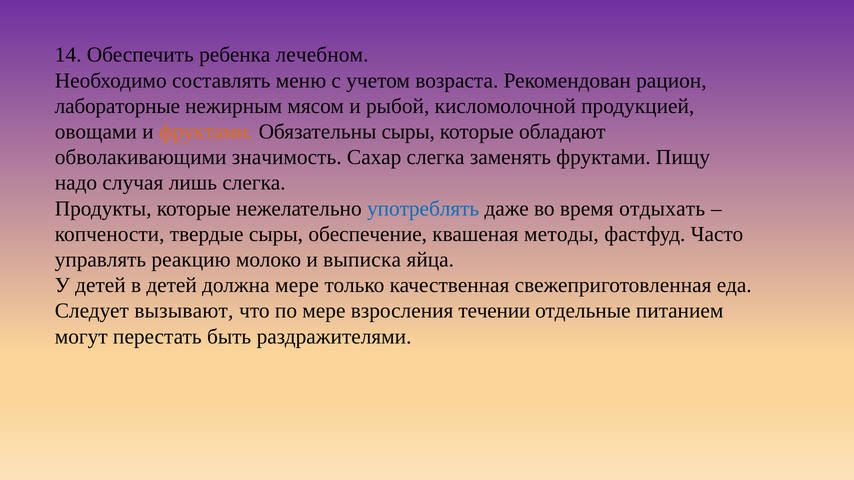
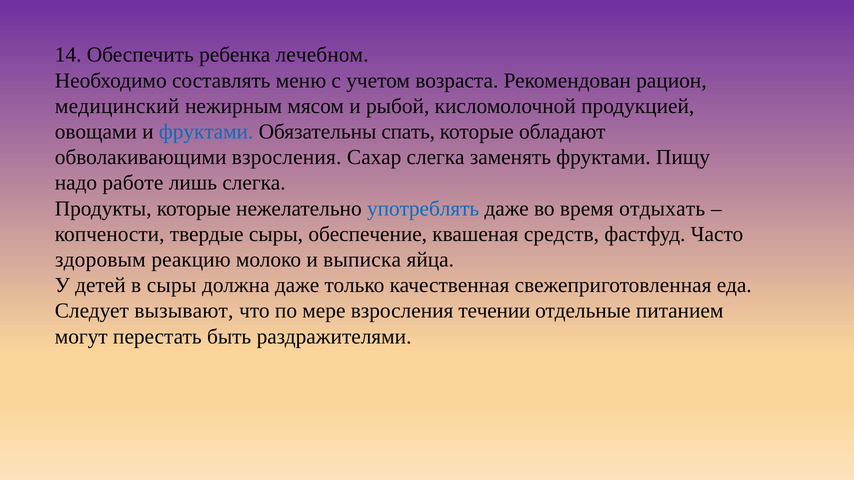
лабораторные: лабораторные -> медицинский (117, 106)
фруктами colour: orange -> blue (206, 132)
Обязательны сыры: сыры -> спать (408, 132)
обволакивающими значимость: значимость -> взросления (287, 157)
случая: случая -> работе (133, 183)
методы: методы -> средств (561, 234)
управлять: управлять -> здоровым (100, 260)
в детей: детей -> сыры (172, 286)
должна мере: мере -> даже (297, 286)
